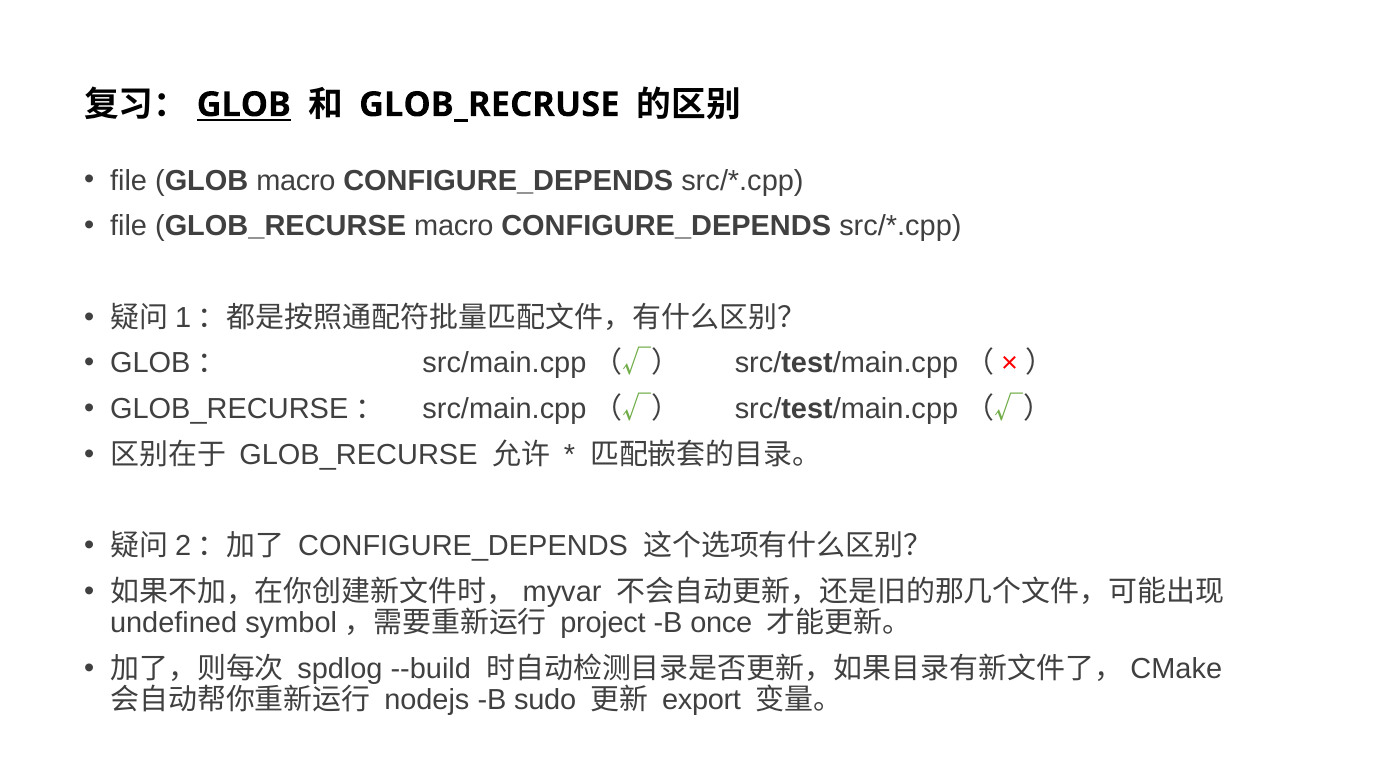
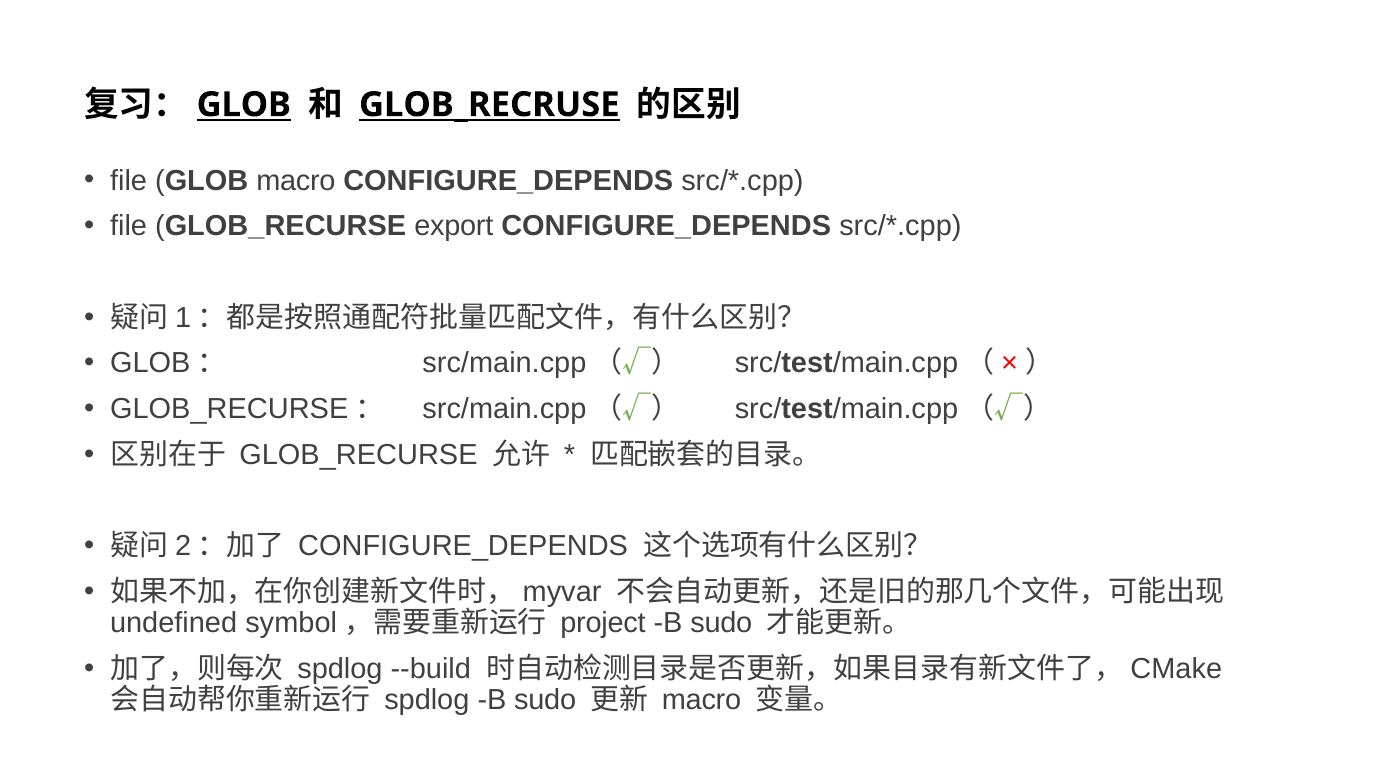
GLOB_RECRUSE underline: none -> present (489, 105)
GLOB_RECURSE macro: macro -> export (454, 226)
once: once -> sudo (721, 623)
nodejs: nodejs -> spdlog (427, 700)
export: export -> macro (702, 700)
